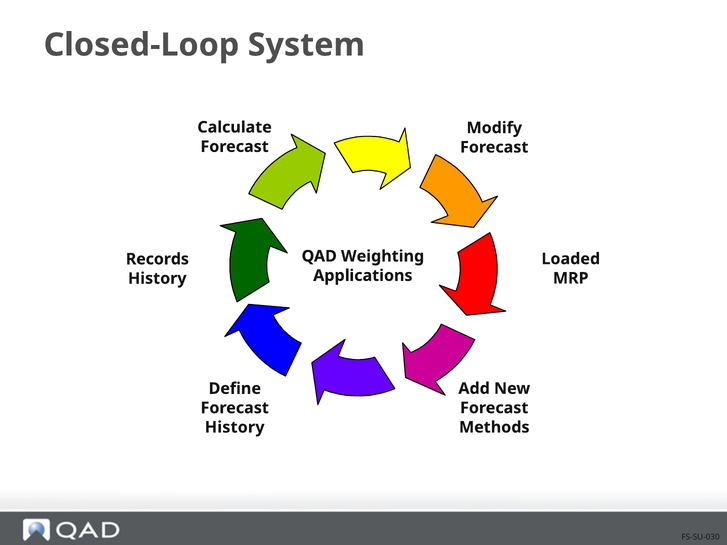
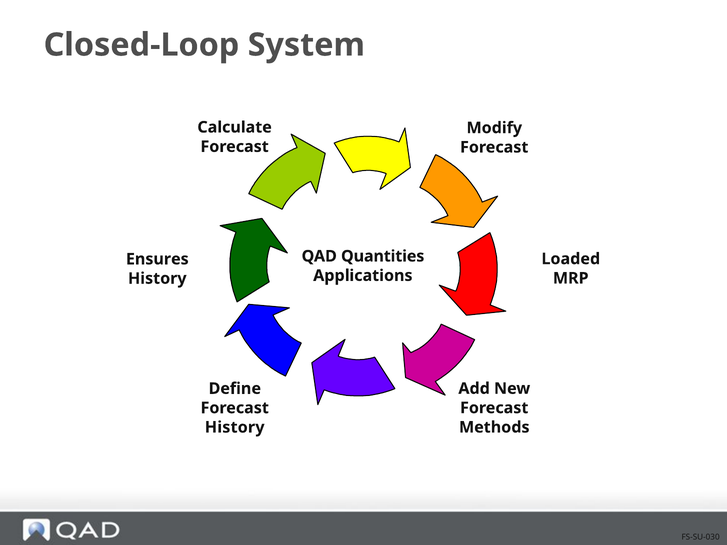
Weighting: Weighting -> Quantities (383, 256)
Records: Records -> Ensures (157, 259)
